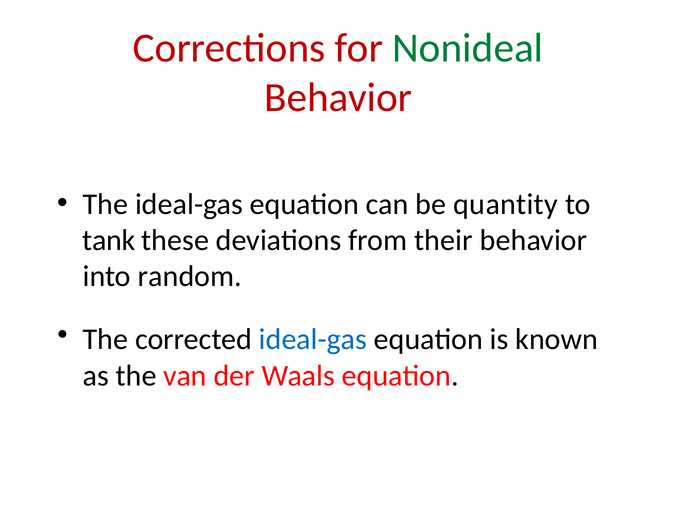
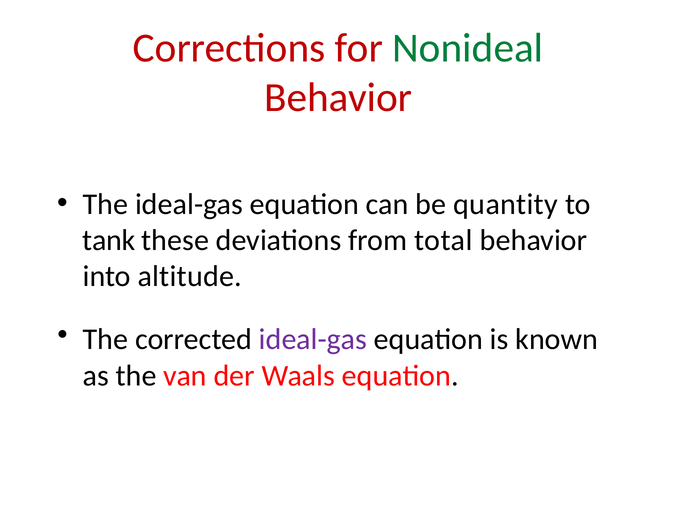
their: their -> total (443, 240)
random: random -> altitude (190, 276)
ideal-gas colour: blue -> purple (313, 339)
